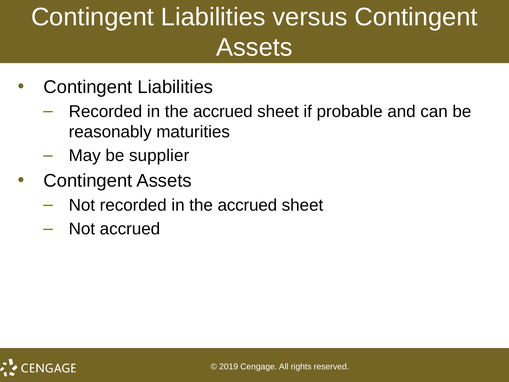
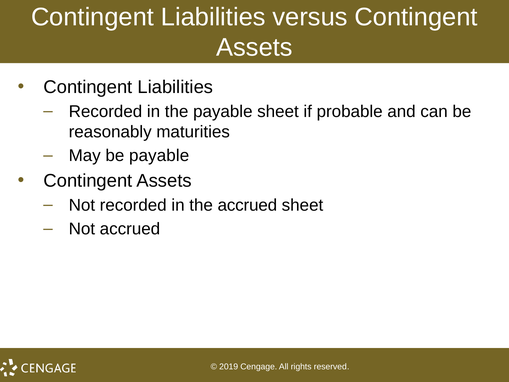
accrued: accrued -> payable (223, 112)
be supplier: supplier -> payable (159, 156)
